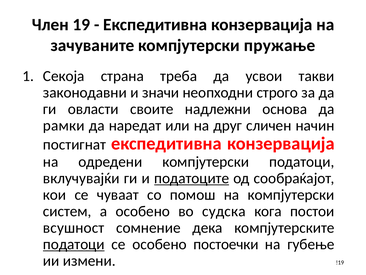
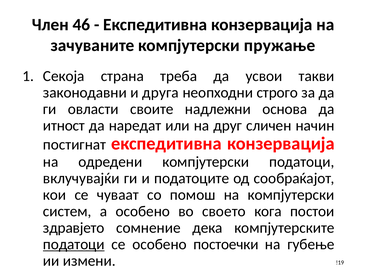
19: 19 -> 46 (81, 25)
значи: значи -> друга (160, 92)
рамки: рамки -> итност (64, 125)
податоците underline: present -> none (192, 178)
судска: судска -> своето (224, 211)
всушност: всушност -> здравјето (74, 227)
